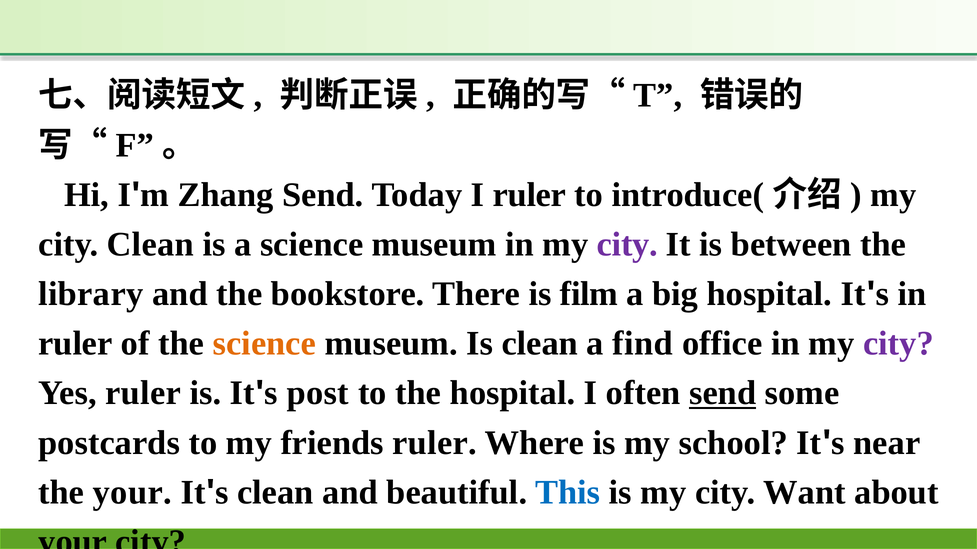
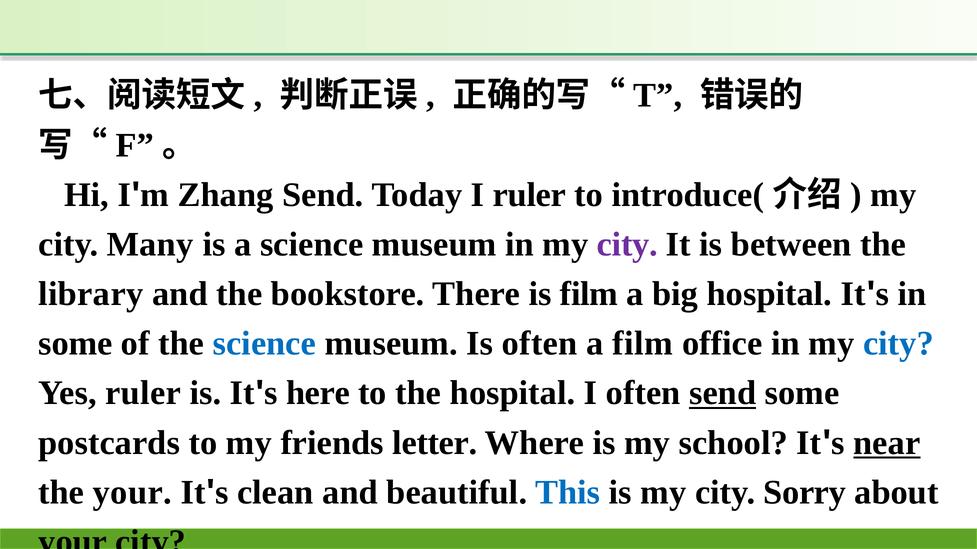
city Clean: Clean -> Many (150, 245)
ruler: ruler -> some (75, 344)
science colour: orange -> blue (264, 344)
Is clean: clean -> often (540, 344)
a find: find -> film (643, 344)
city colour: purple -> blue (898, 344)
post: post -> here (318, 393)
friends ruler: ruler -> letter (435, 443)
near underline: none -> present (887, 443)
Want: Want -> Sorry (805, 493)
